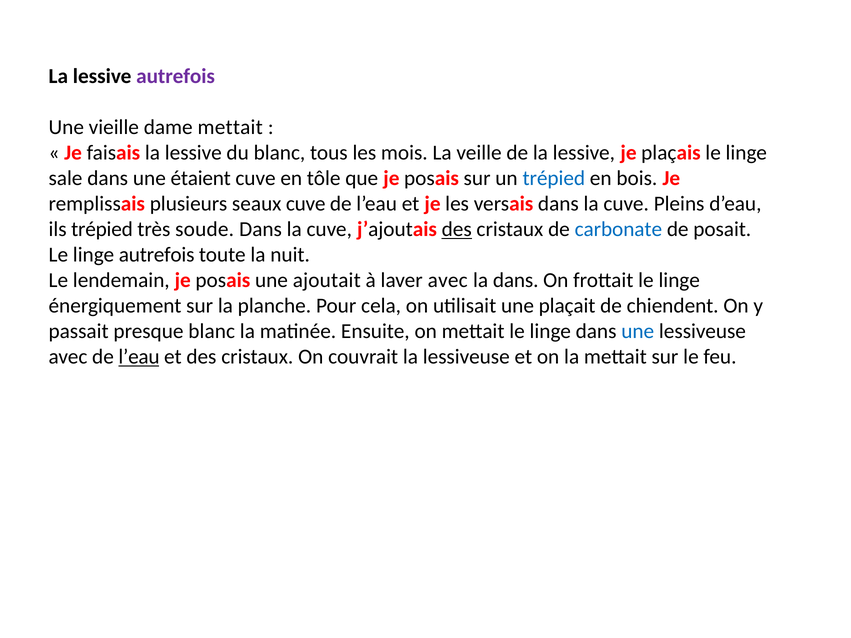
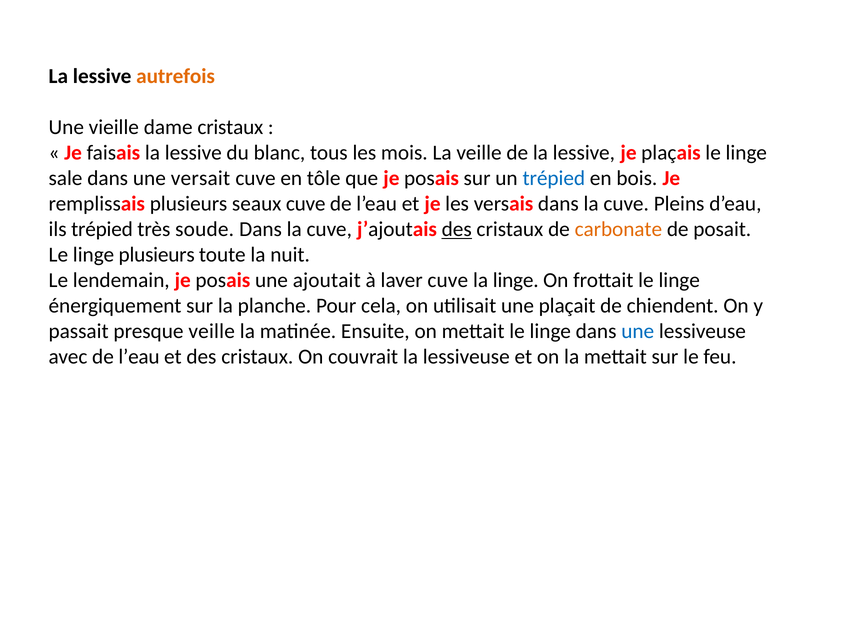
autrefois colour: purple -> orange (176, 76)
dame mettait: mettait -> cristaux (230, 127)
étaient: étaient -> versait (200, 178)
carbonate colour: blue -> orange (618, 229)
linge autrefois: autrefois -> plusieurs (157, 255)
laver avec: avec -> cuve (448, 280)
la dans: dans -> linge (516, 280)
presque blanc: blanc -> veille (212, 331)
l’eau underline: present -> none (139, 357)
